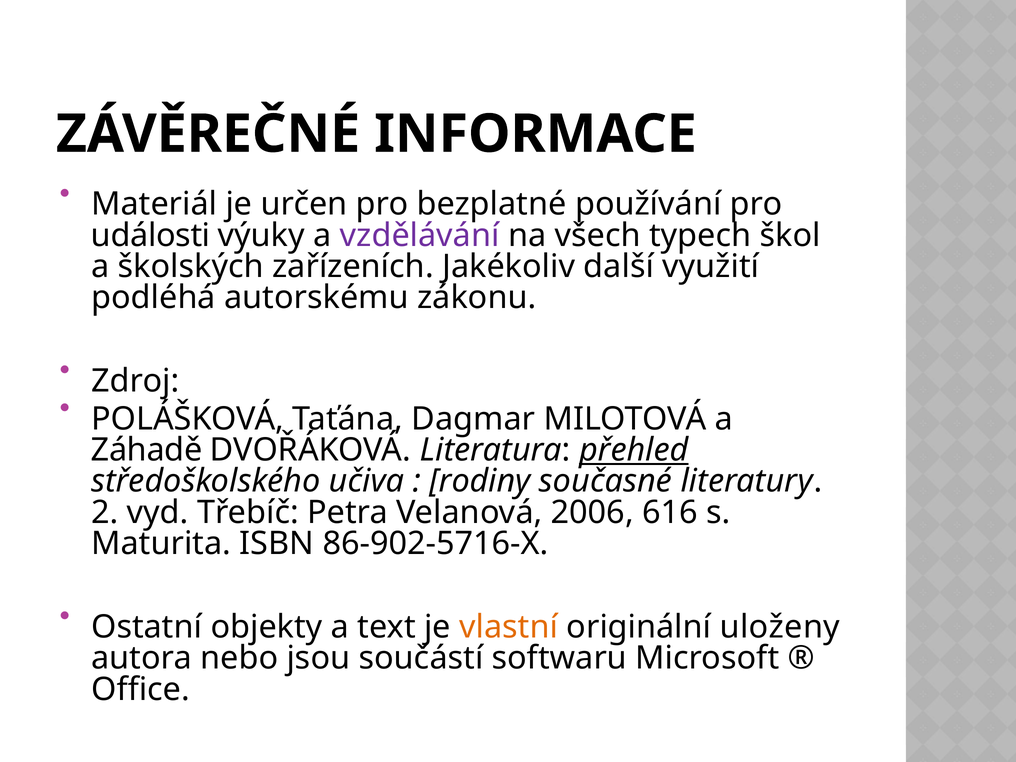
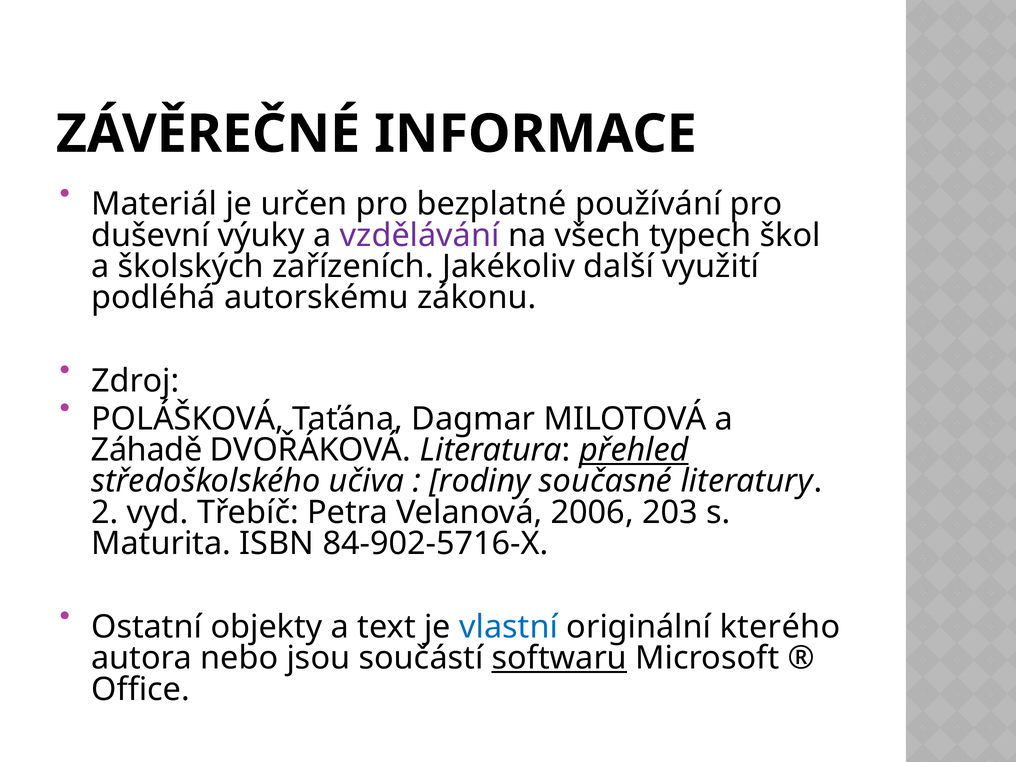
události: události -> duševní (150, 235)
616: 616 -> 203 (670, 512)
86-902-5716-X: 86-902-5716-X -> 84-902-5716-X (435, 544)
vlastní colour: orange -> blue (509, 627)
uloženy: uloženy -> kterého (780, 627)
softwaru underline: none -> present (559, 658)
